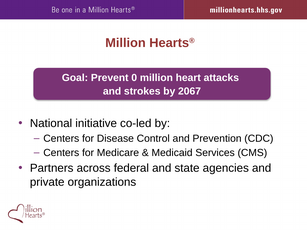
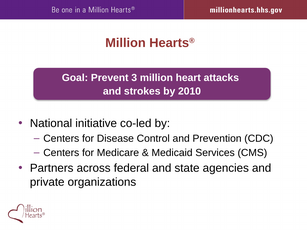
0: 0 -> 3 (134, 78)
2067: 2067 -> 2010 (190, 91)
